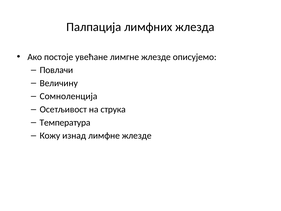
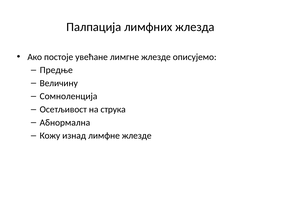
Повлачи: Повлачи -> Предње (56, 70)
Температура: Температура -> Абнормална (65, 122)
